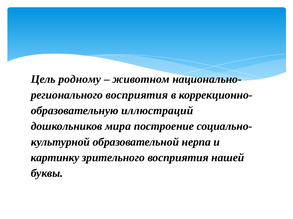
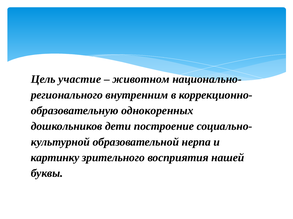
родному: родному -> участие (80, 79)
восприятия: восприятия -> внутренним (137, 95)
иллюстраций: иллюстраций -> однокоренных (157, 111)
мира: мира -> дети (118, 127)
